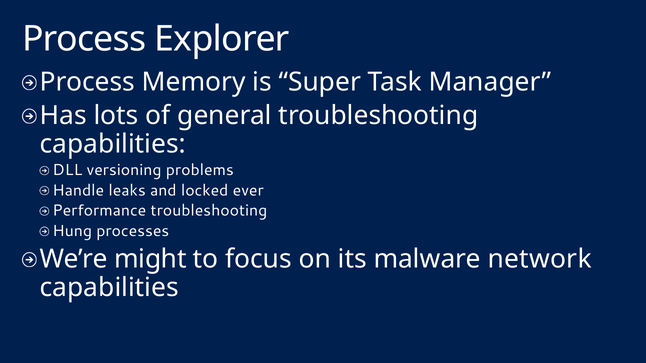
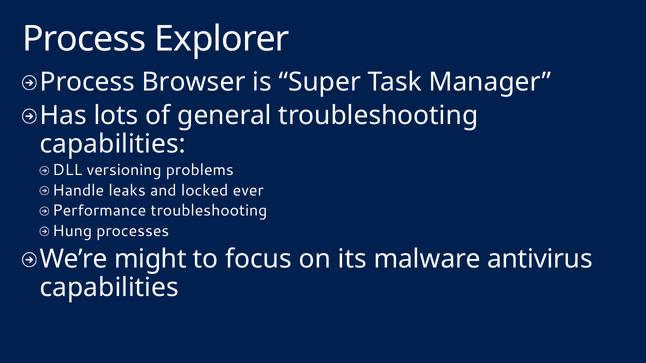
Memory: Memory -> Browser (194, 82)
network: network -> antivirus (540, 259)
